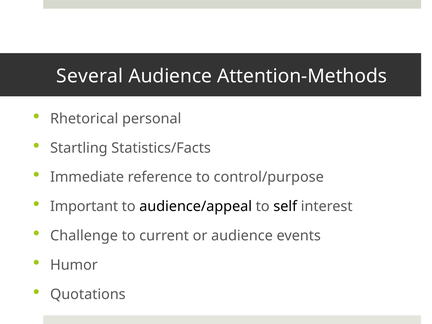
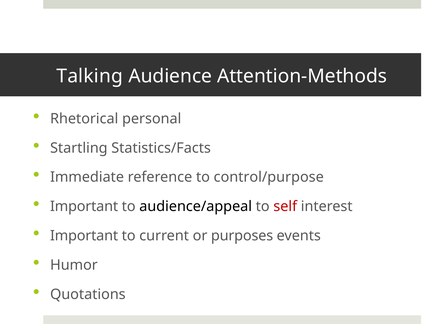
Several: Several -> Talking (90, 76)
self colour: black -> red (285, 207)
Challenge: Challenge -> Important (84, 236)
or audience: audience -> purposes (242, 236)
